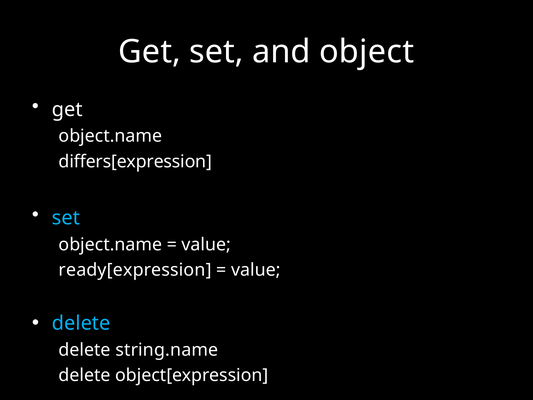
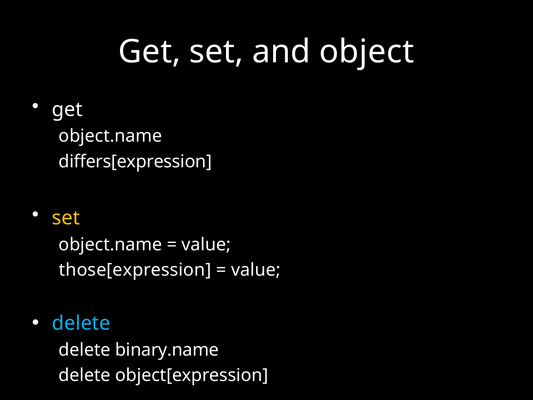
set colour: light blue -> yellow (66, 218)
ready[expression: ready[expression -> those[expression (135, 270)
string.name: string.name -> binary.name (167, 350)
